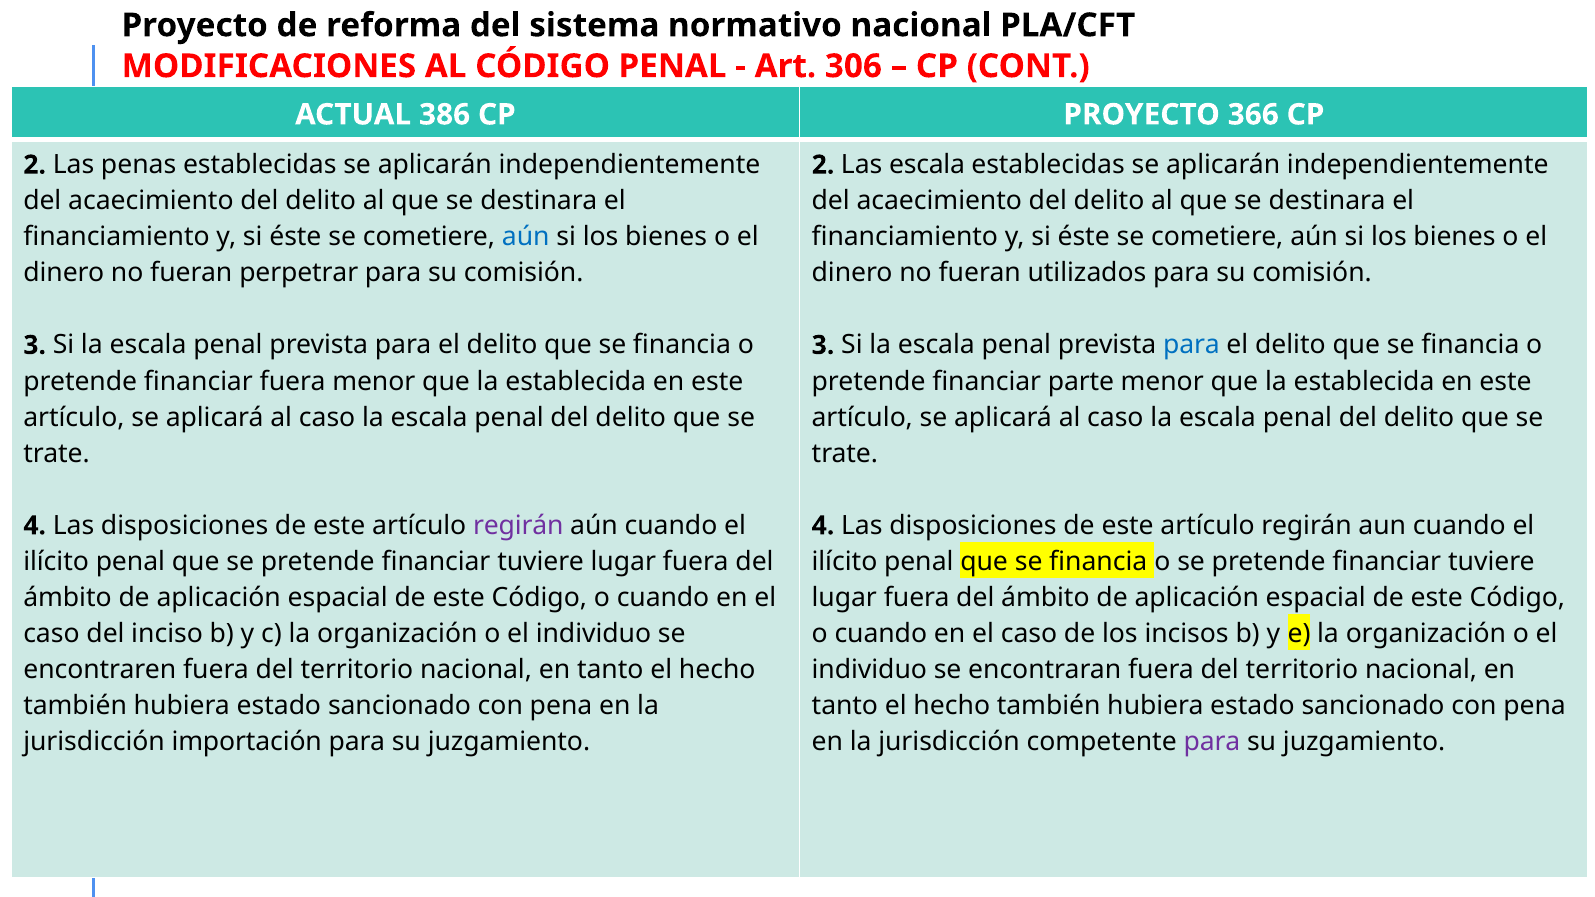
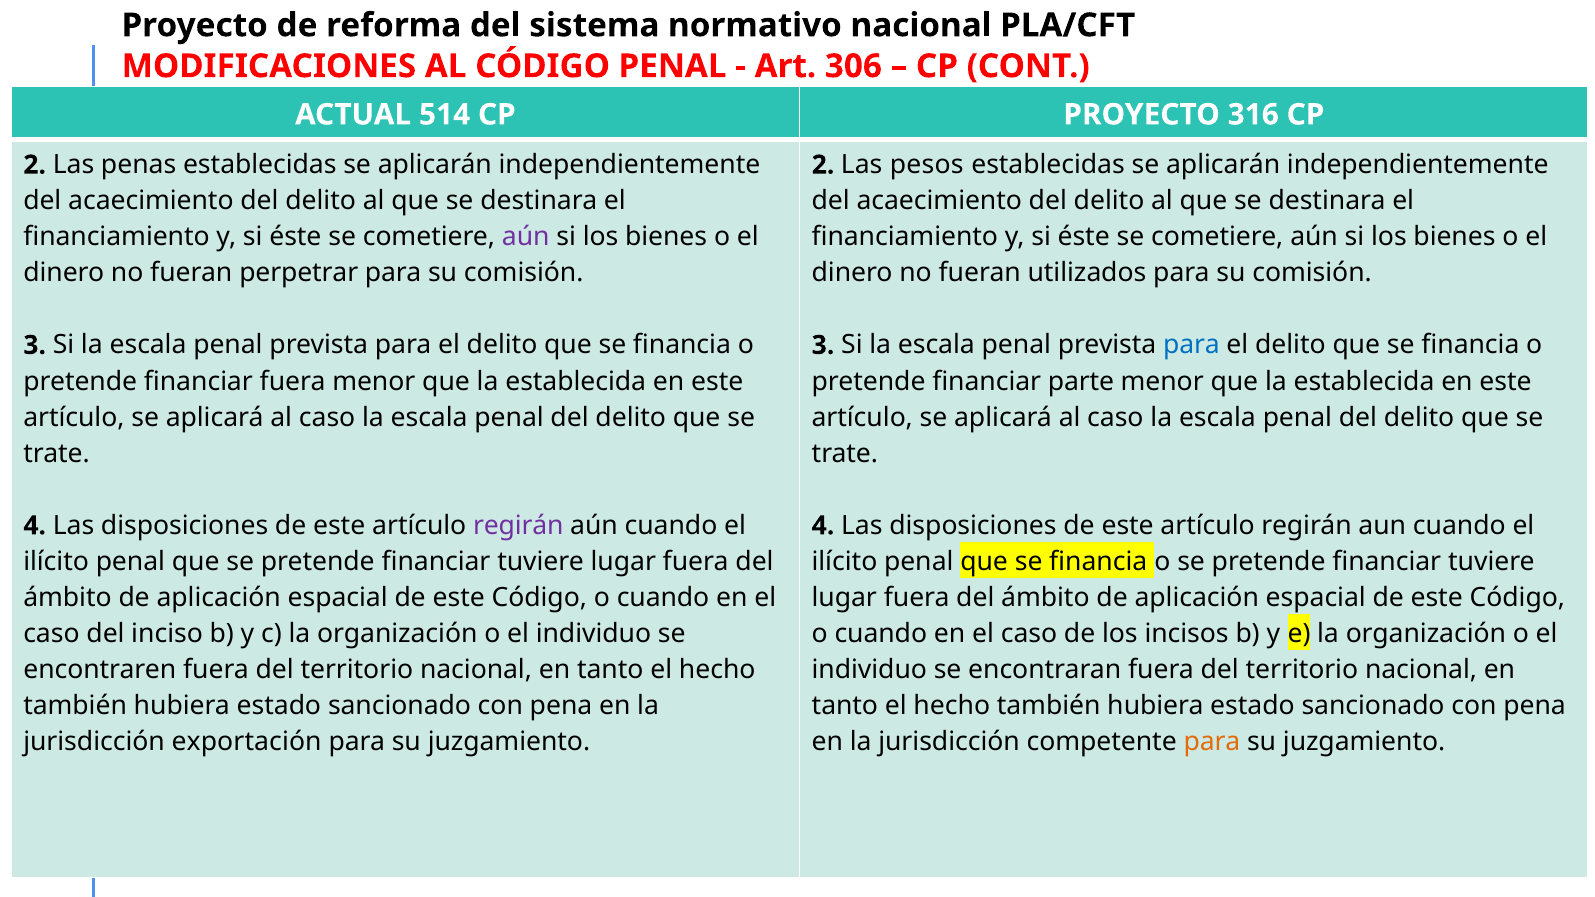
386: 386 -> 514 (445, 115)
366: 366 -> 316 (1253, 115)
Las escala: escala -> pesos (927, 165)
aún colour: blue -> purple (526, 237)
importación: importación -> exportación (247, 742)
para colour: purple -> orange (1212, 742)
